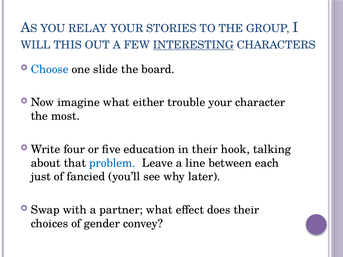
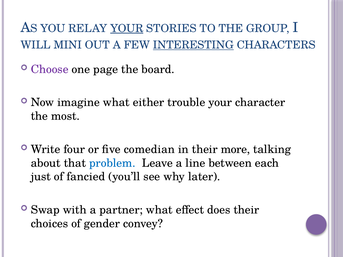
YOUR underline: none -> present (127, 28)
THIS: THIS -> MINI (68, 45)
Choose colour: blue -> purple (50, 69)
slide: slide -> page (106, 69)
education: education -> comedian (149, 149)
hook: hook -> more (235, 149)
